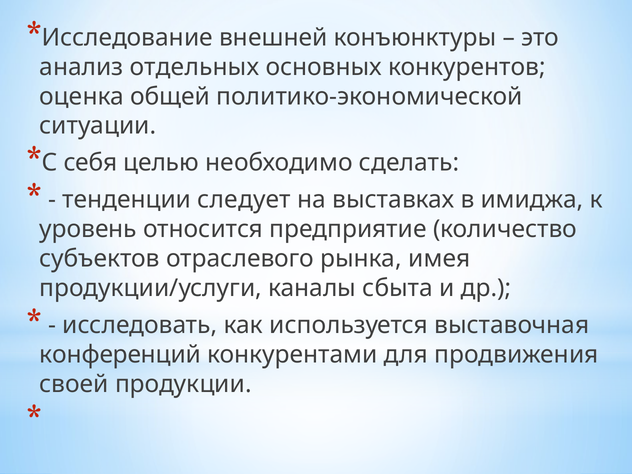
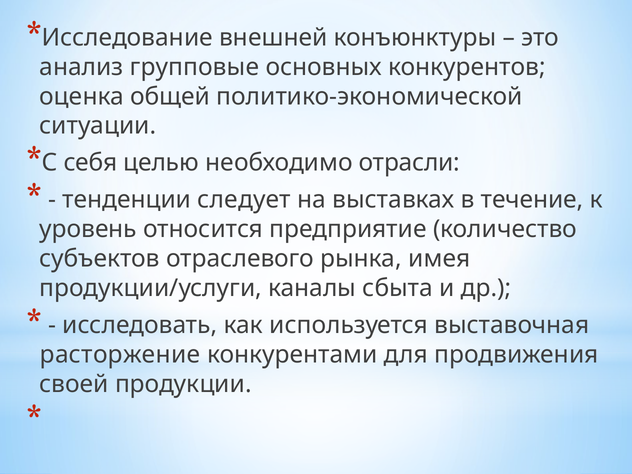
отдельных: отдельных -> групповые (194, 67)
сделать: сделать -> отрасли (409, 163)
имиджа: имиджа -> течение (532, 200)
конференций: конференций -> расторжение (120, 355)
